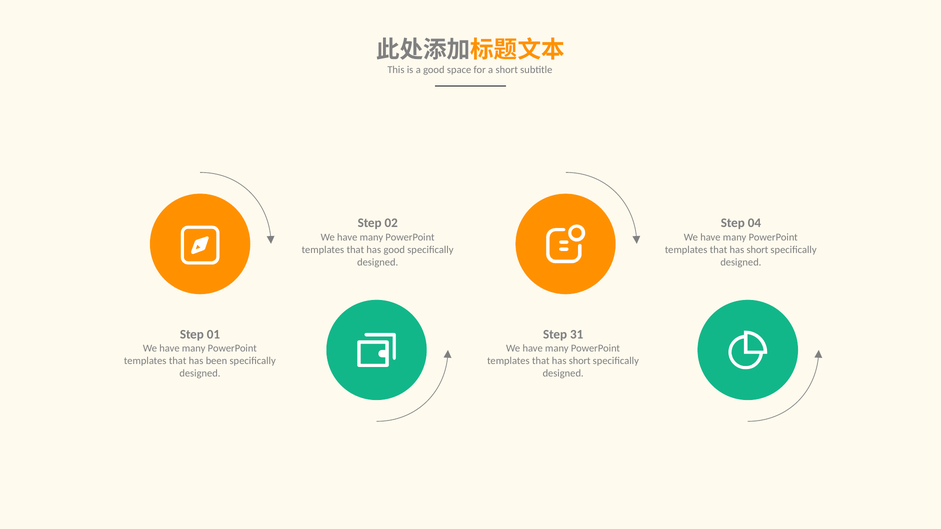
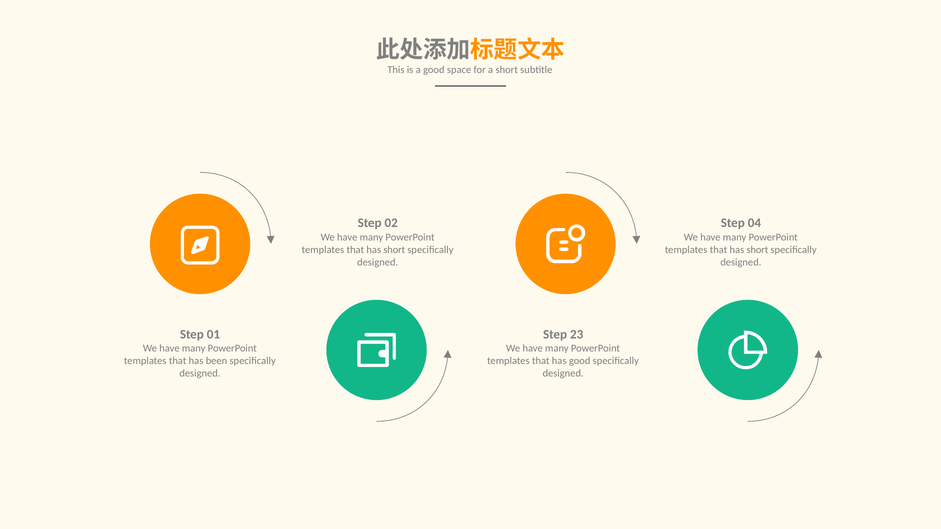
good: good -> short (394, 250)
31: 31 -> 23 (577, 334)
short: short -> good (580, 361)
